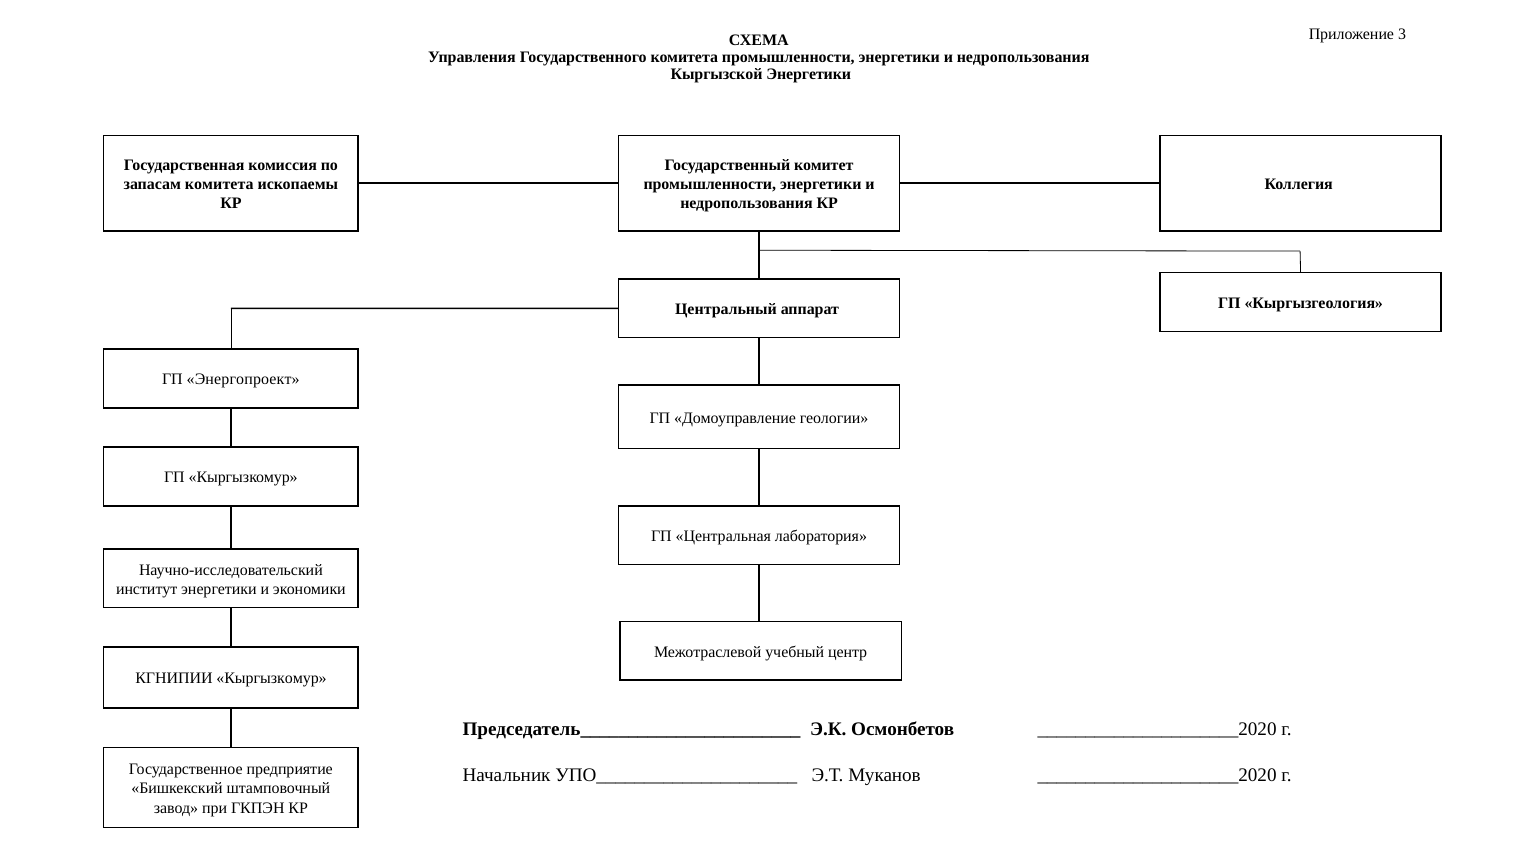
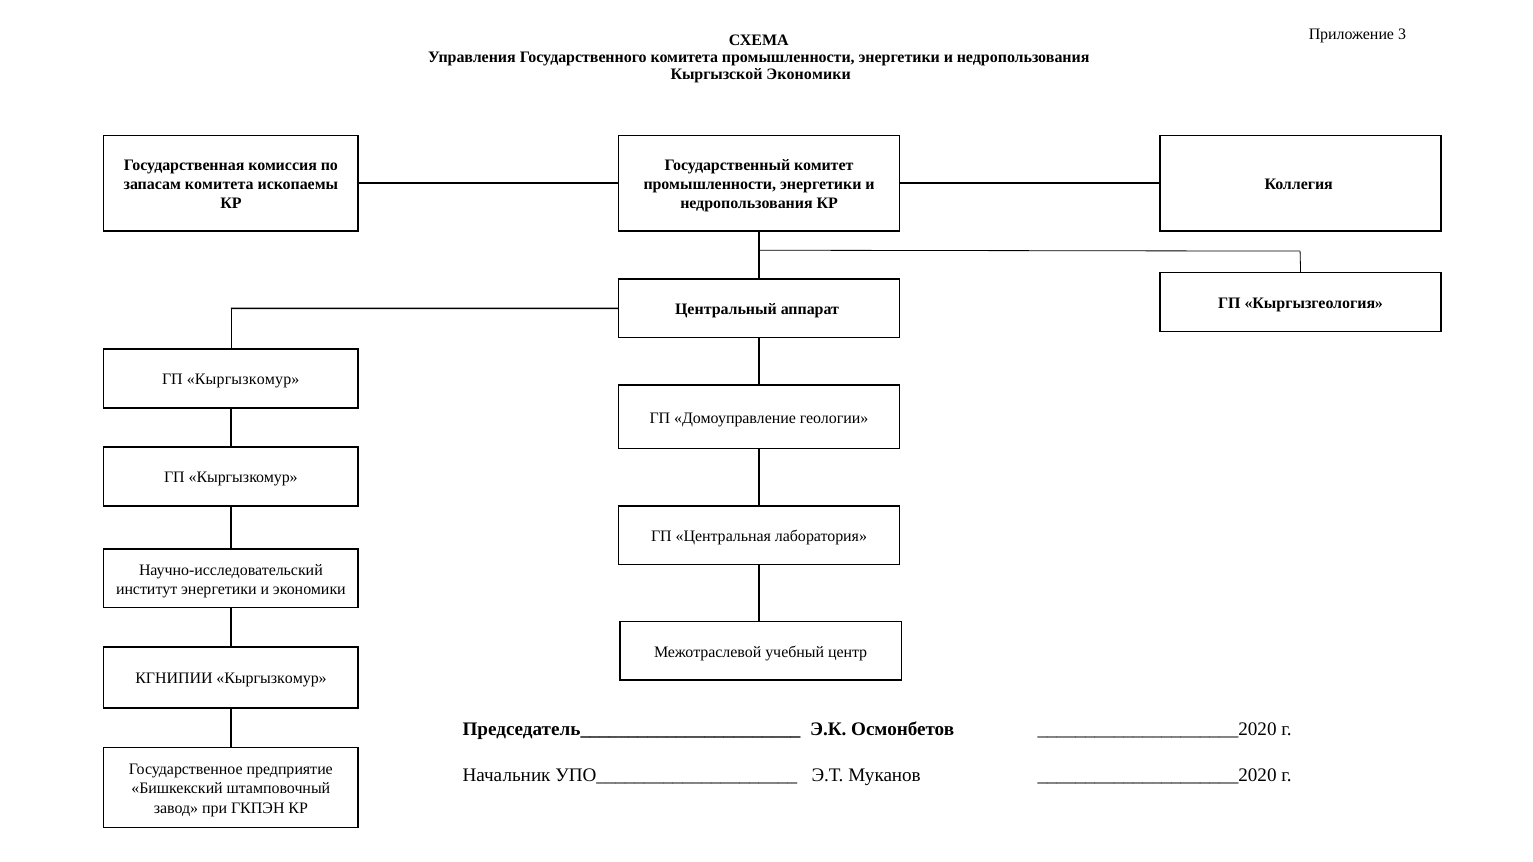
Кыргызской Энергетики: Энергетики -> Экономики (809, 75)
Энергопроект: Энергопроект -> Кыргызкомур (243, 380)
